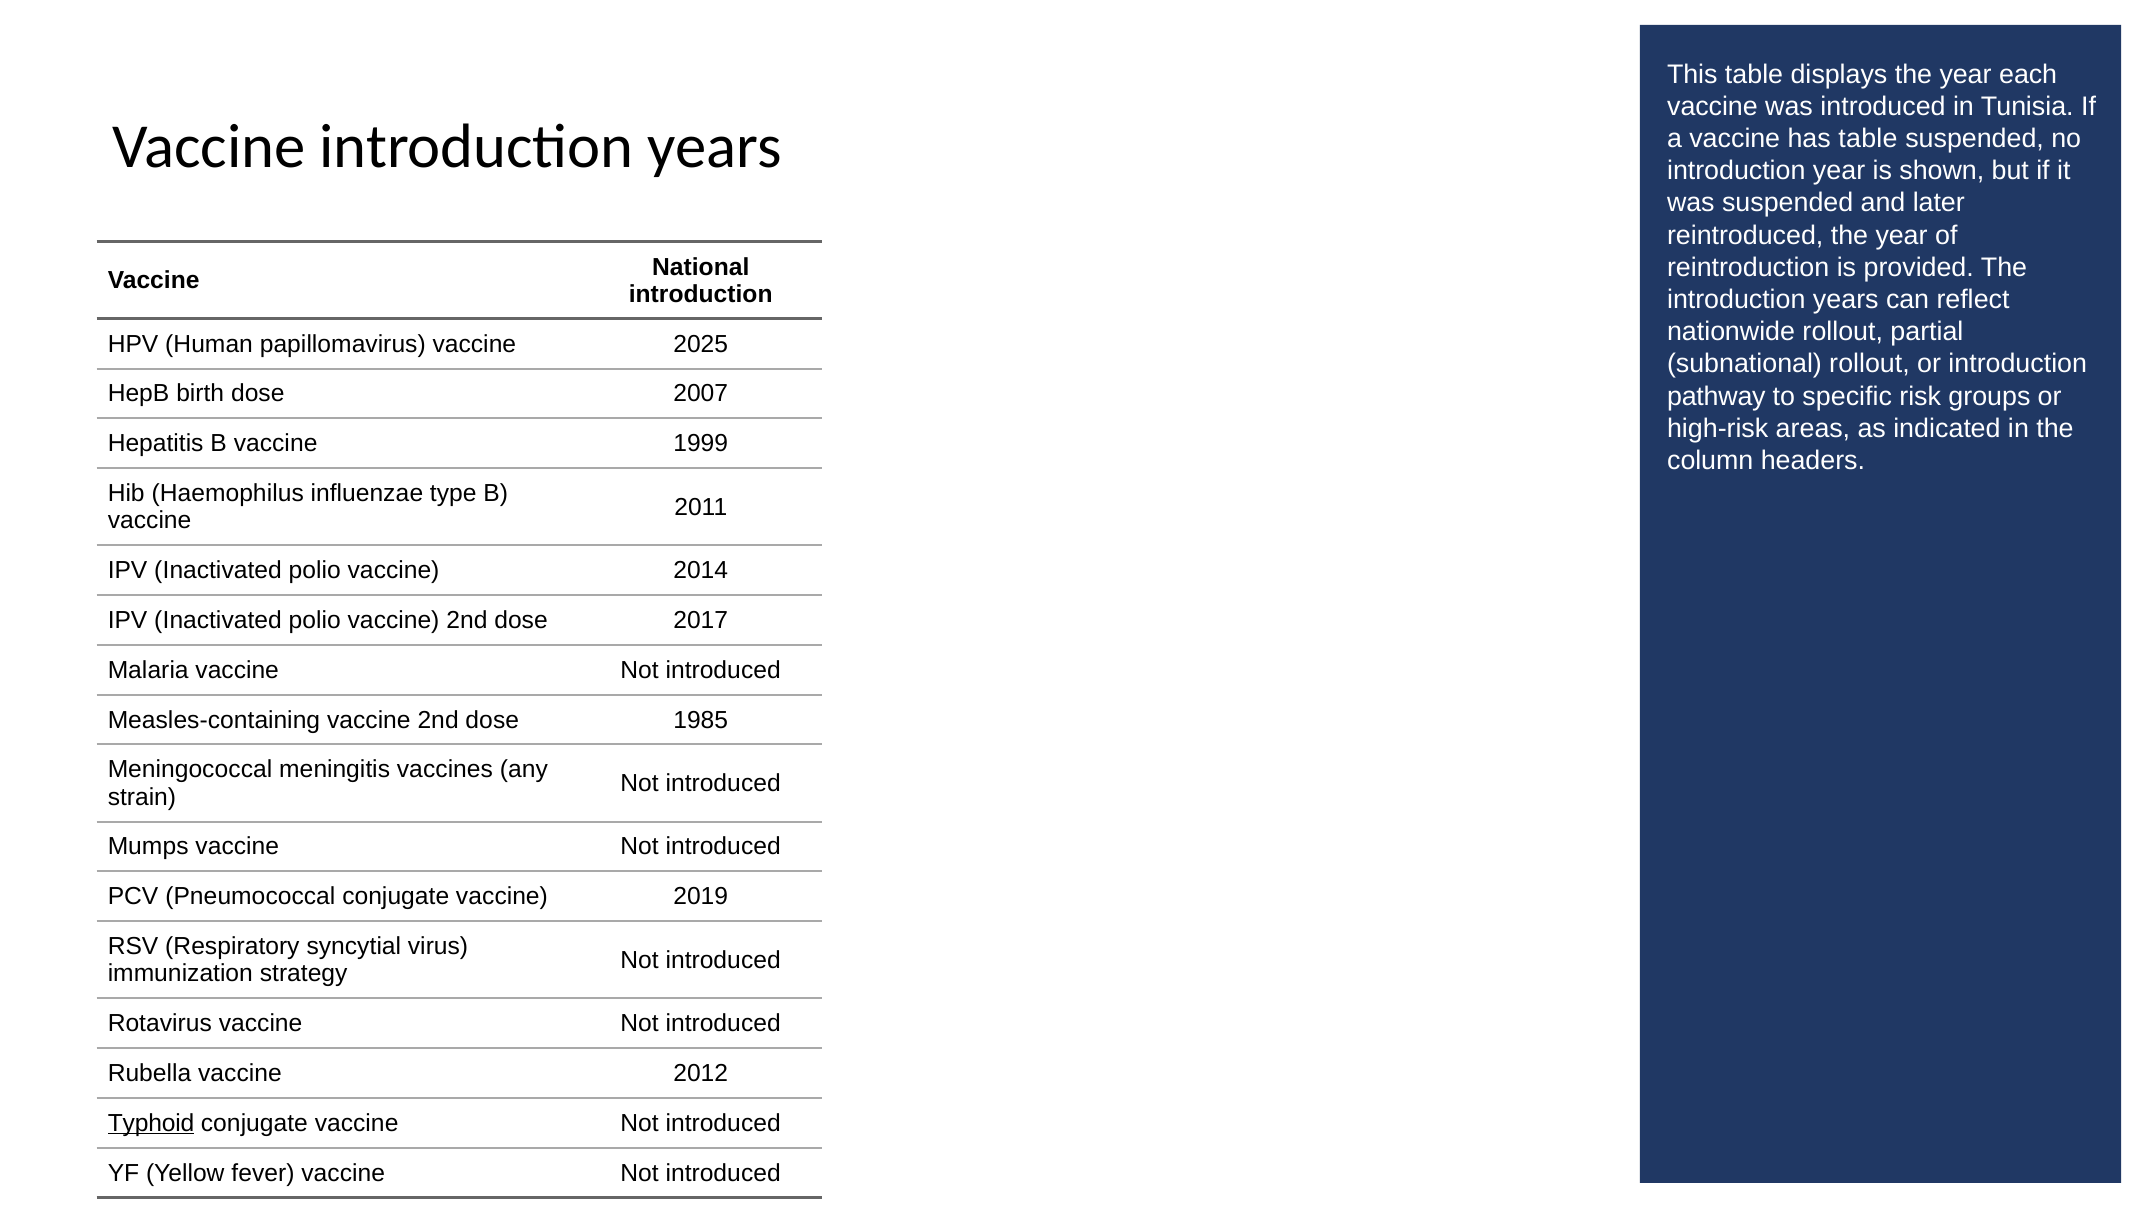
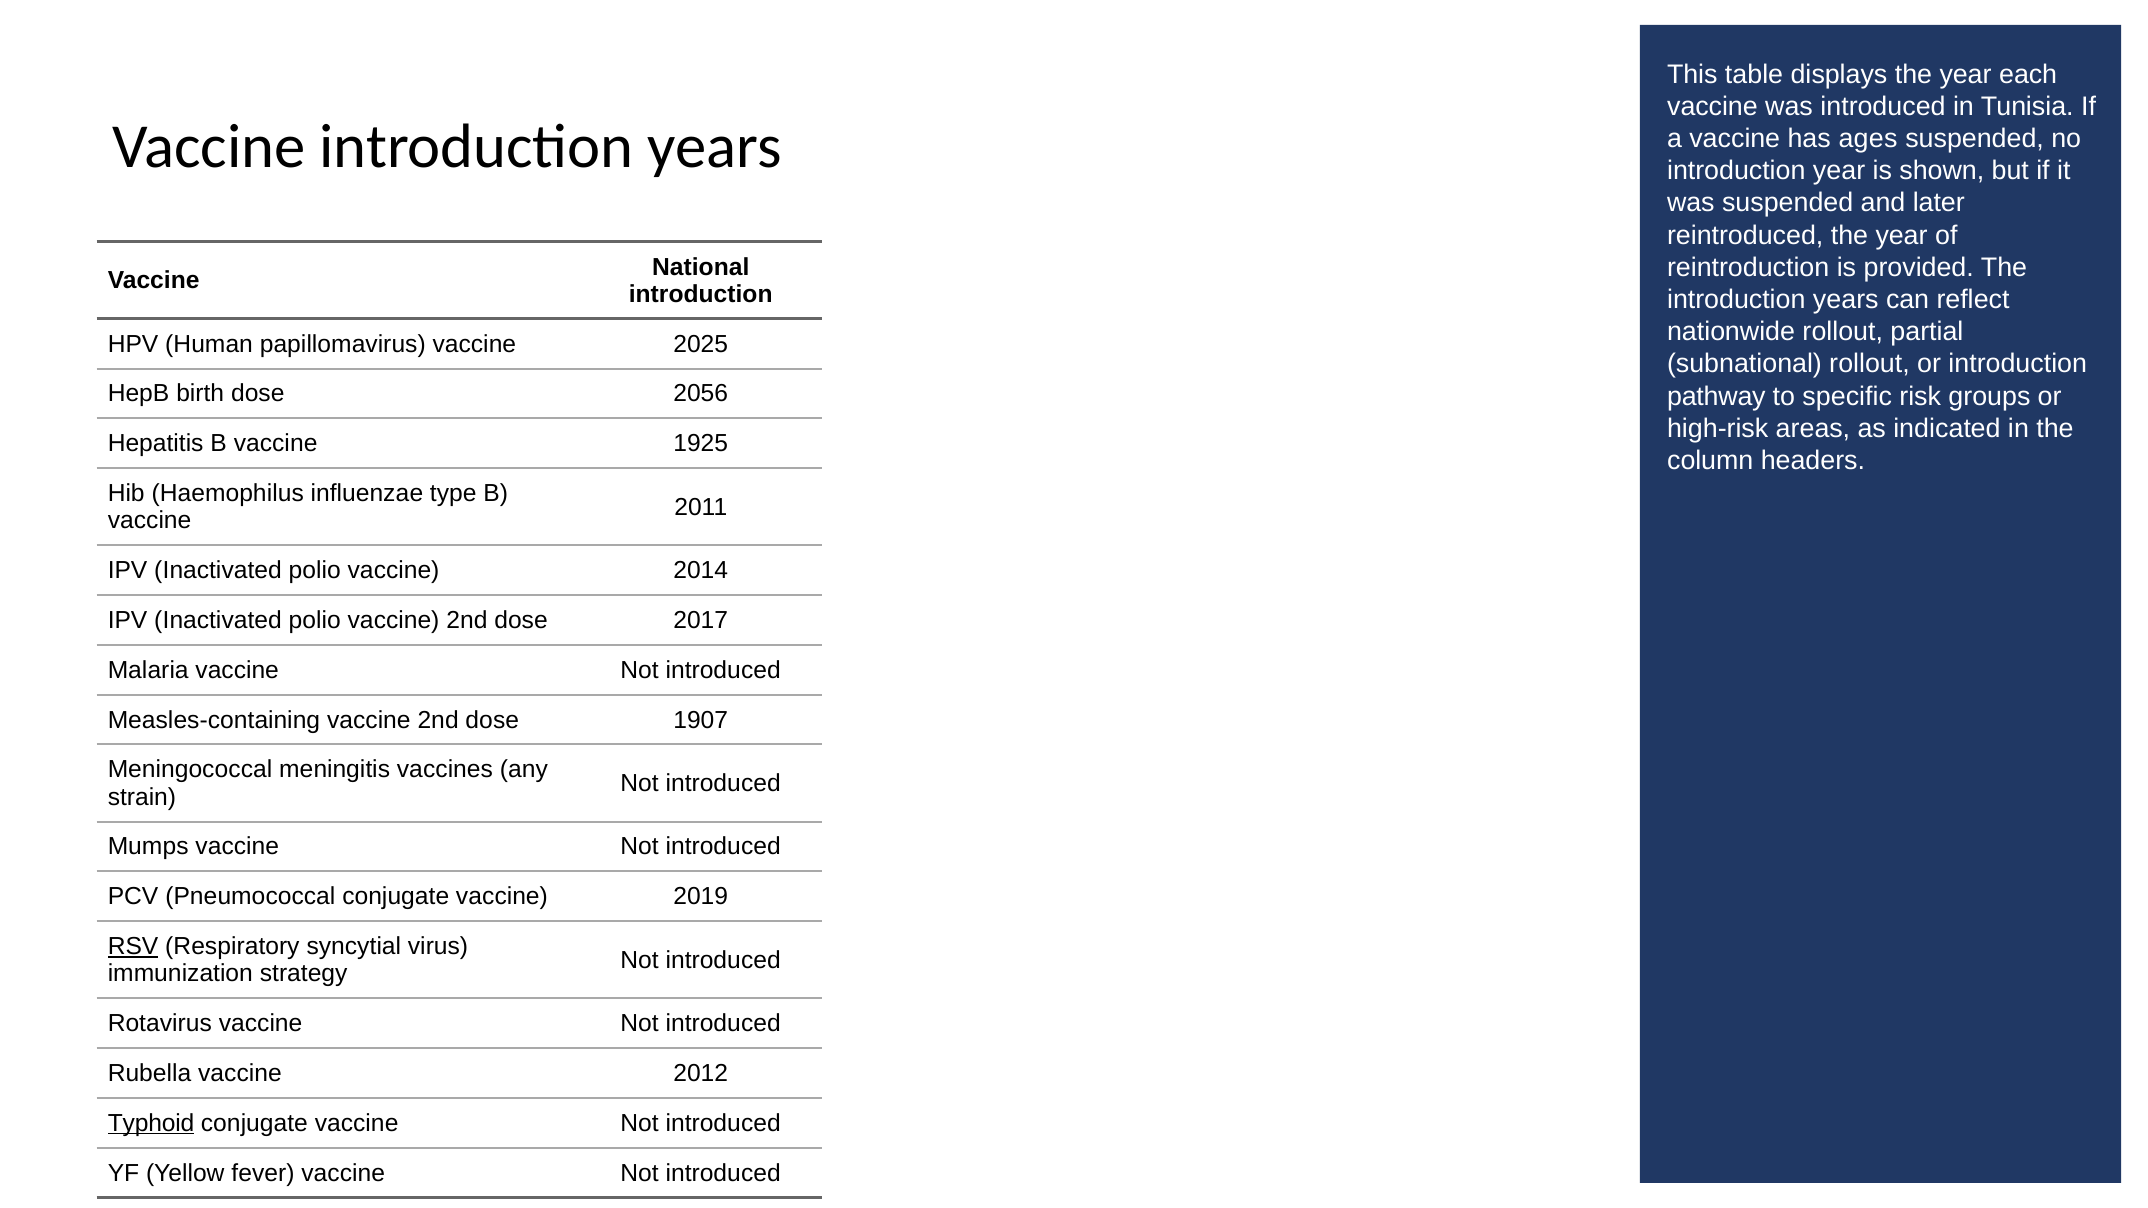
has table: table -> ages (1868, 139)
2007: 2007 -> 2056 (701, 394)
1999: 1999 -> 1925 (701, 444)
1985: 1985 -> 1907 (701, 720)
RSV underline: none -> present (133, 947)
